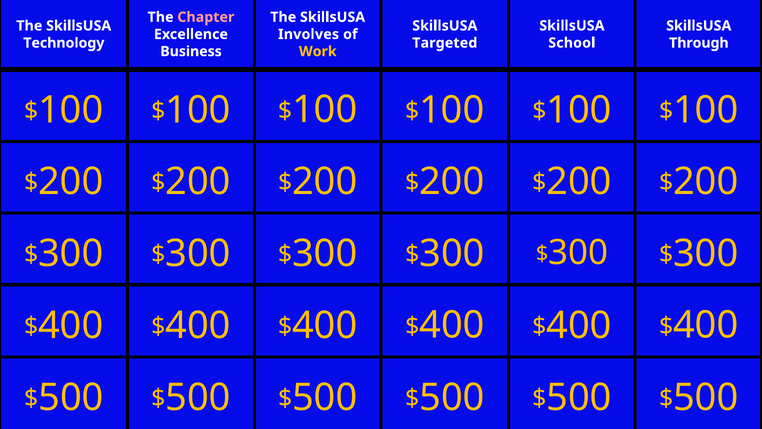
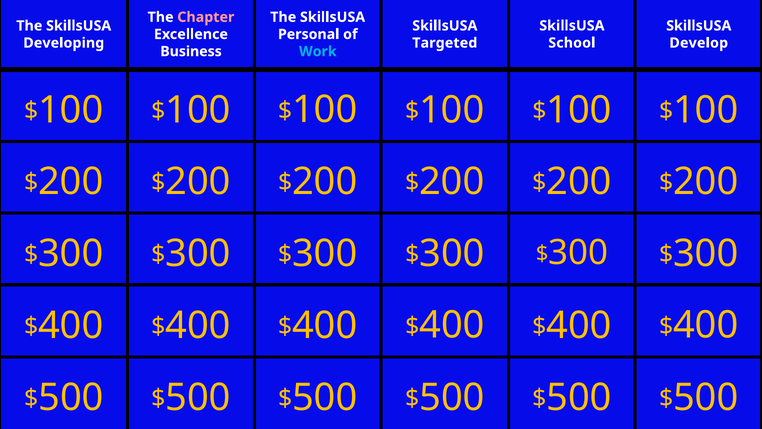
Involves: Involves -> Personal (309, 34)
Through: Through -> Develop (699, 43)
Technology: Technology -> Developing (64, 43)
Work colour: yellow -> light blue (318, 51)
